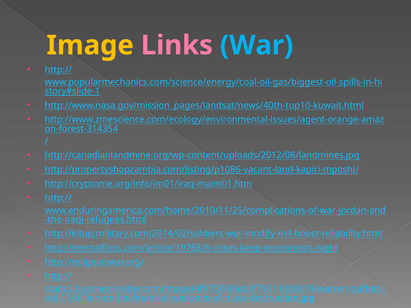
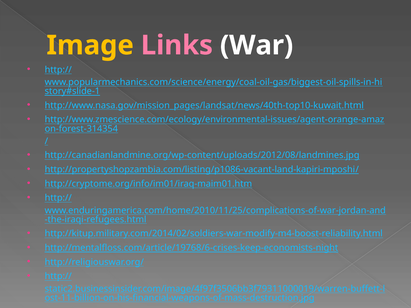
War colour: light blue -> white (257, 45)
